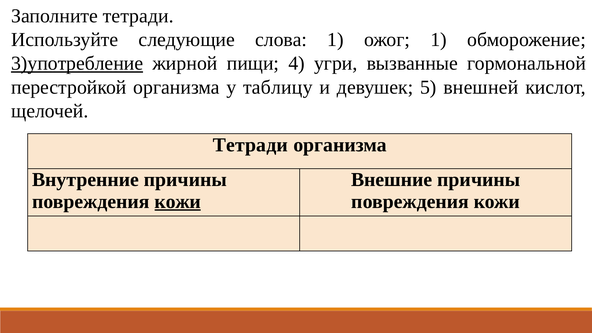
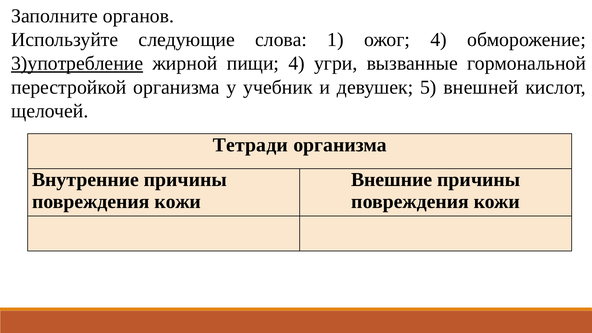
Заполните тетради: тетради -> органов (138, 16)
ожог 1: 1 -> 4 (439, 40)
таблицу: таблицу -> учебник (278, 87)
кожи underline: present -> none (178, 202)
